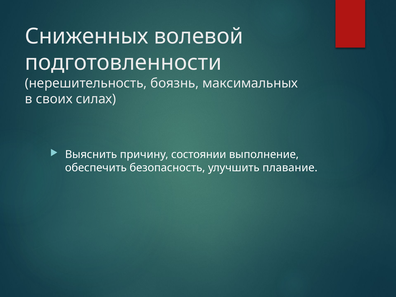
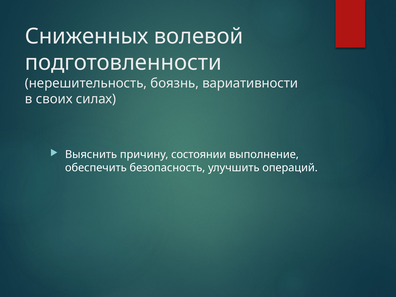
максимальных: максимальных -> вариативности (250, 83)
плавание: плавание -> операций (290, 168)
